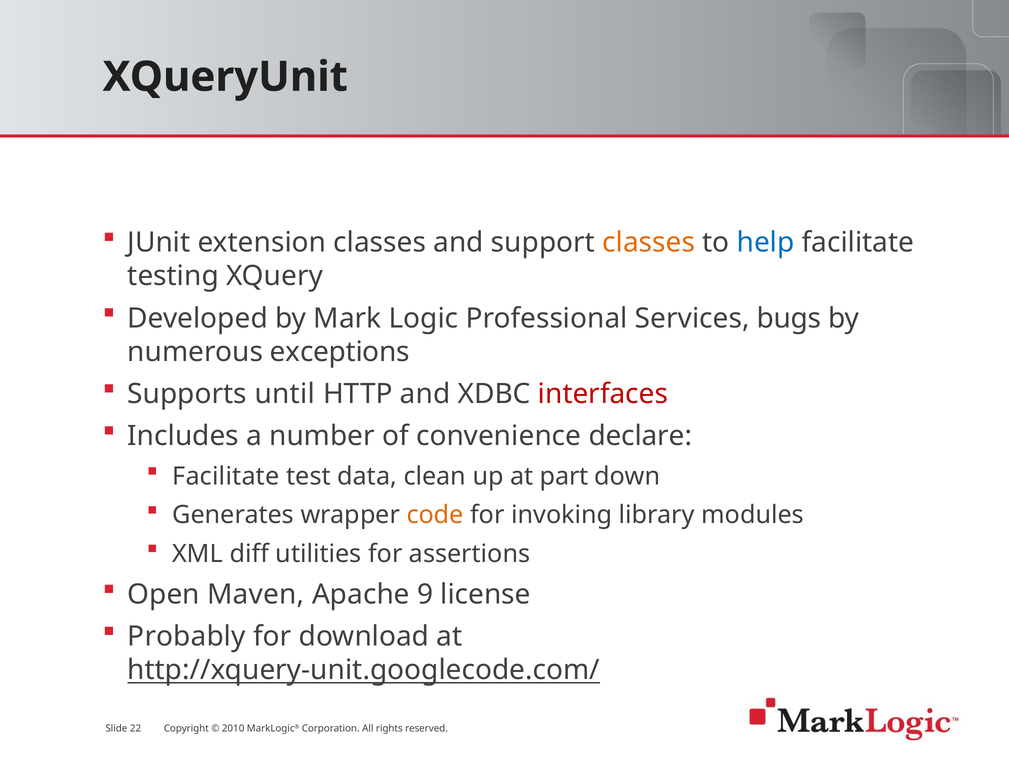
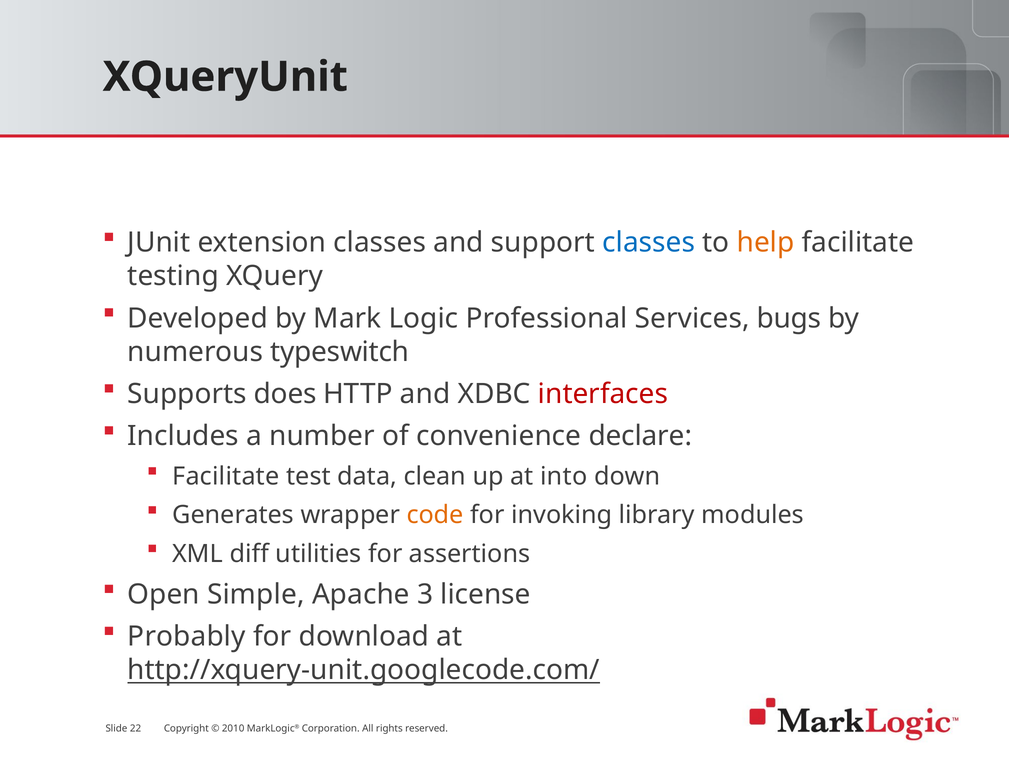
classes colour: orange -> blue (649, 242)
help colour: blue -> orange (765, 242)
exceptions: exceptions -> typeswitch (340, 352)
until: until -> does (285, 394)
part: part -> into (564, 476)
Maven: Maven -> Simple (256, 594)
9: 9 -> 3 (425, 594)
